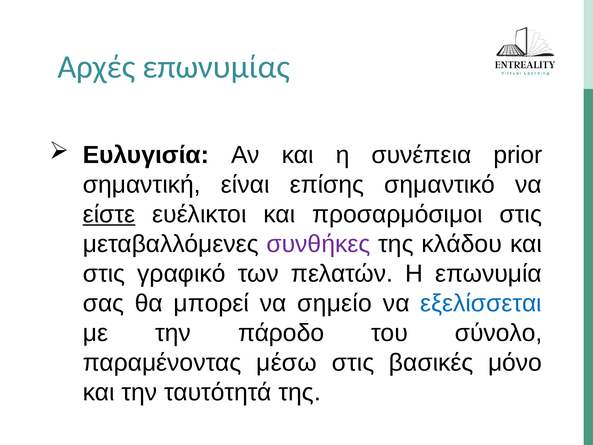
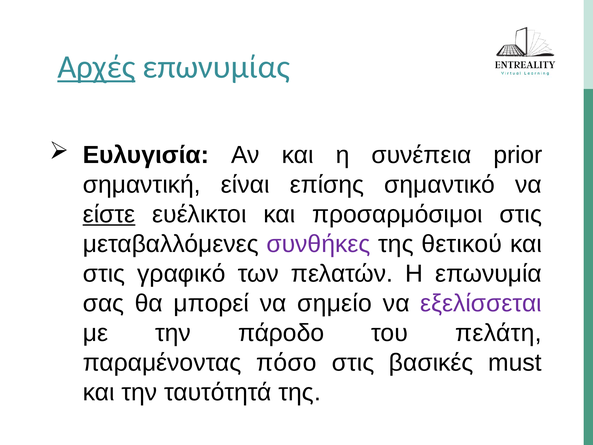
Αρχές underline: none -> present (96, 67)
κλάδου: κλάδου -> θετικού (462, 244)
εξελίσσεται colour: blue -> purple (481, 303)
σύνολο: σύνολο -> πελάτη (498, 333)
μέσω: μέσω -> πόσο (286, 363)
μόνο: μόνο -> must (515, 363)
